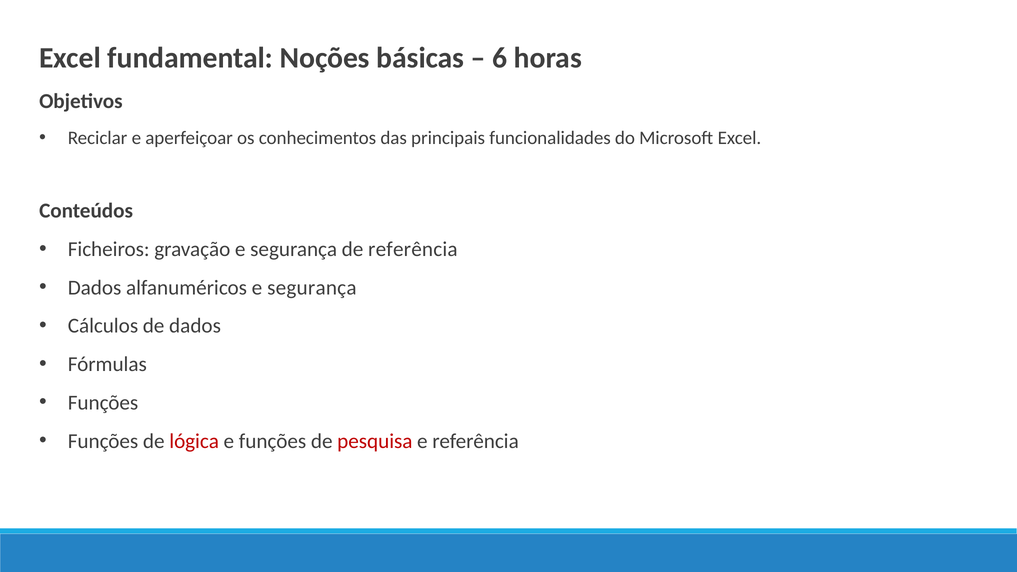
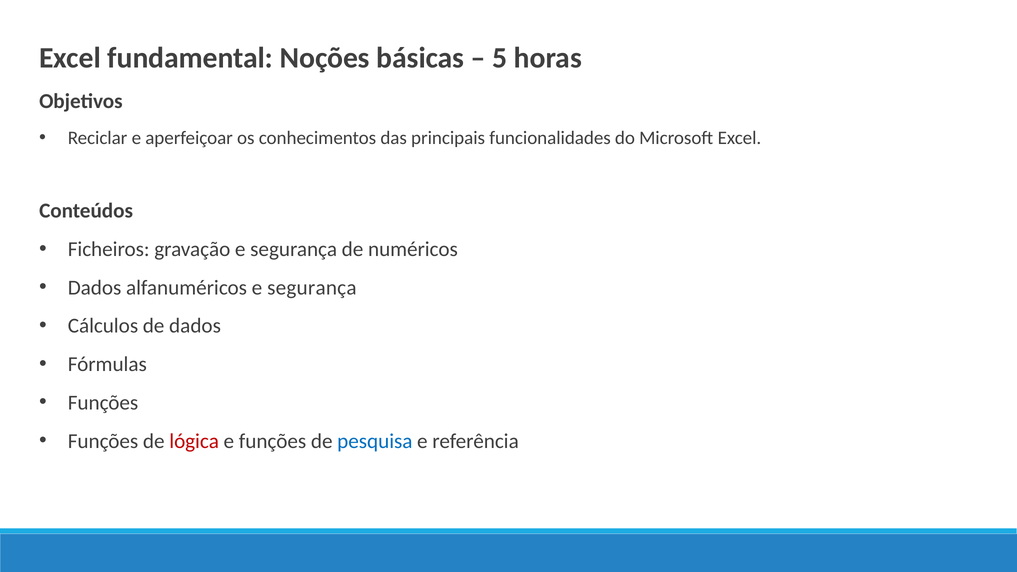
6: 6 -> 5 (500, 58)
de referência: referência -> numéricos (413, 249)
pesquisa colour: red -> blue (375, 441)
